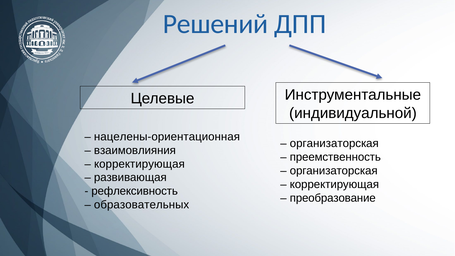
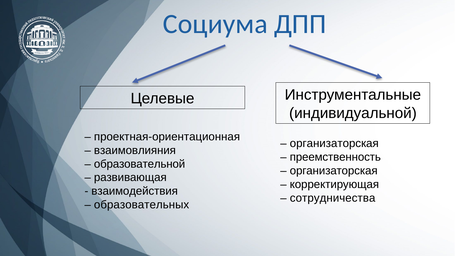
Решений: Решений -> Социума (215, 24)
нацелены-ориентационная: нацелены-ориентационная -> проектная-ориентационная (167, 137)
корректирующая: корректирующая -> образовательной (140, 164)
рефлексивность: рефлексивность -> взаимодействия (135, 191)
преобразование: преобразование -> сотрудничества (333, 198)
